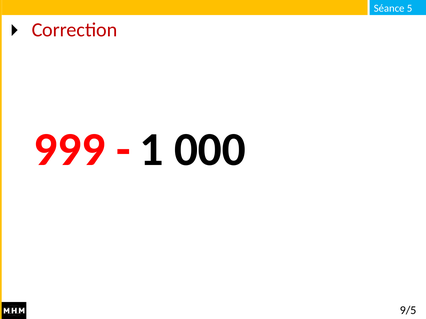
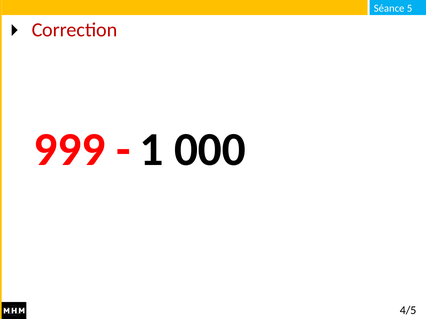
9/5: 9/5 -> 4/5 (408, 311)
